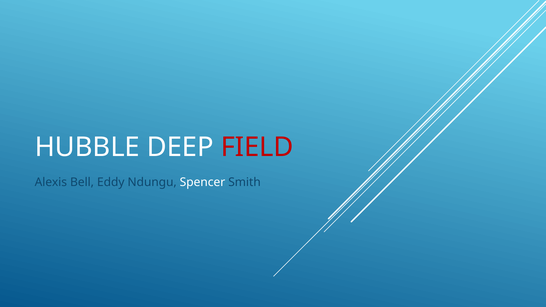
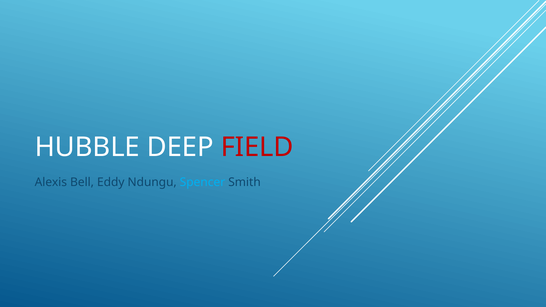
Spencer colour: white -> light blue (202, 182)
